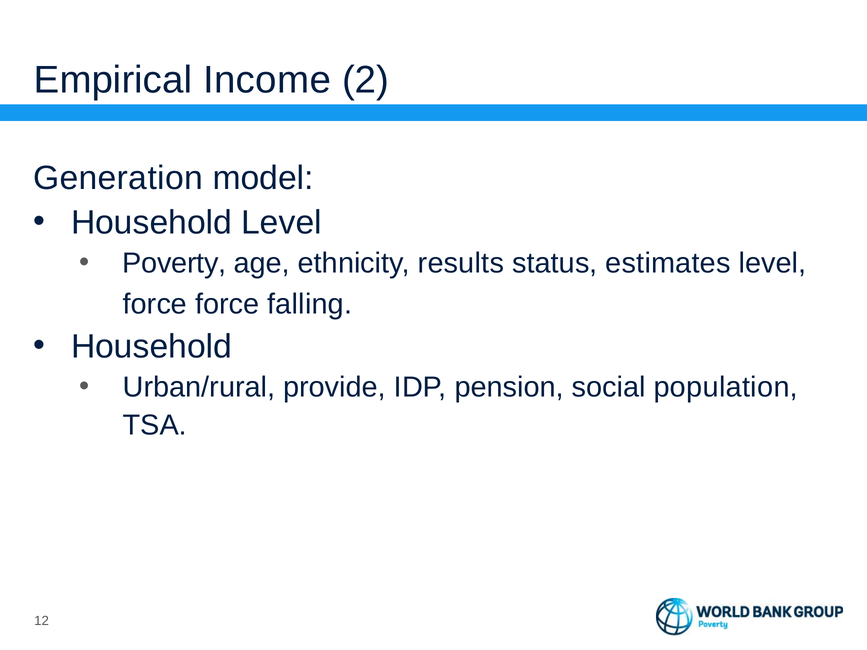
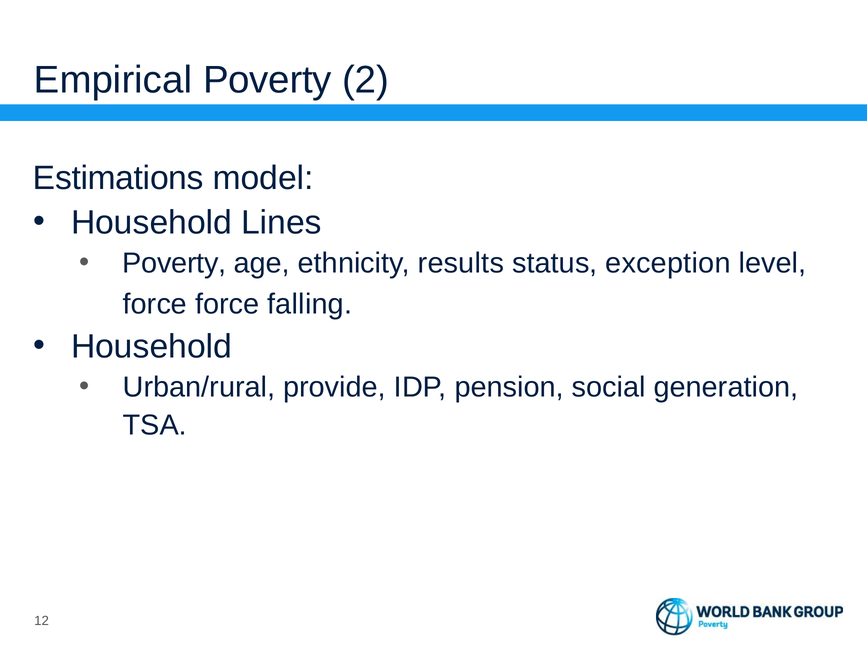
Empirical Income: Income -> Poverty (267, 80)
Generation: Generation -> Estimations (118, 178)
Household Level: Level -> Lines (281, 223)
estimates: estimates -> exception (668, 263)
population: population -> generation (726, 387)
